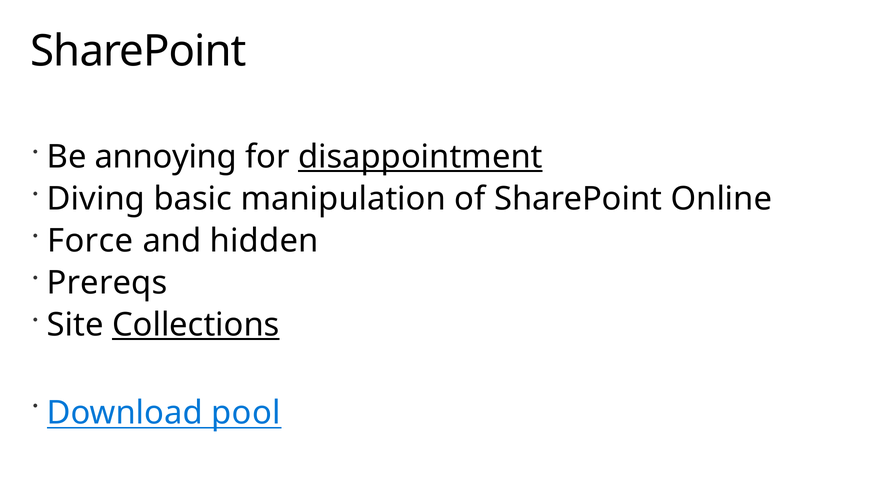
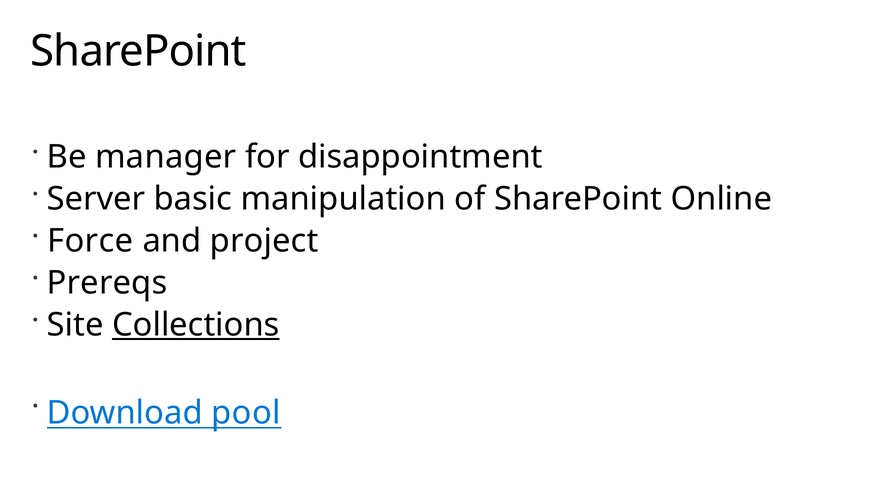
annoying: annoying -> manager (166, 157)
disappointment underline: present -> none (420, 157)
Diving: Diving -> Server (96, 199)
hidden: hidden -> project (264, 241)
